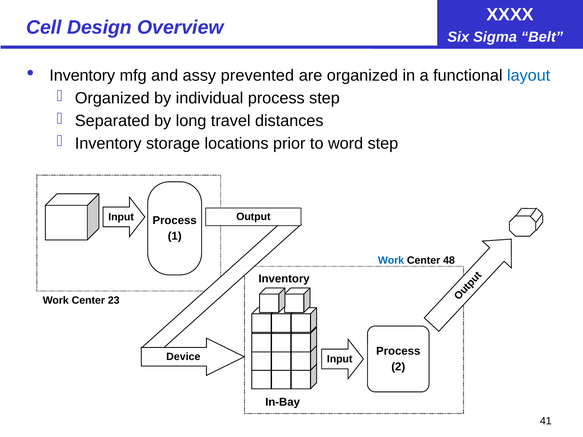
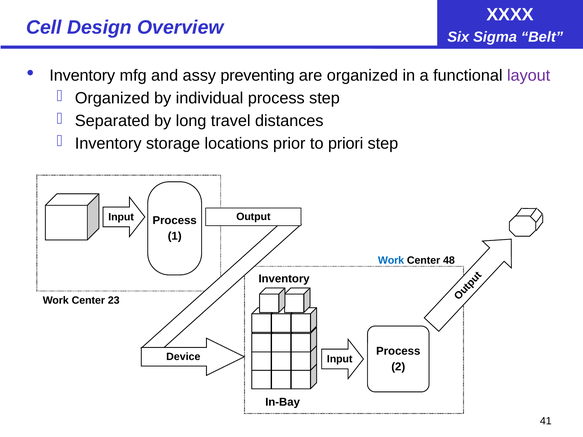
prevented: prevented -> preventing (258, 76)
layout colour: blue -> purple (529, 76)
word: word -> priori (346, 144)
